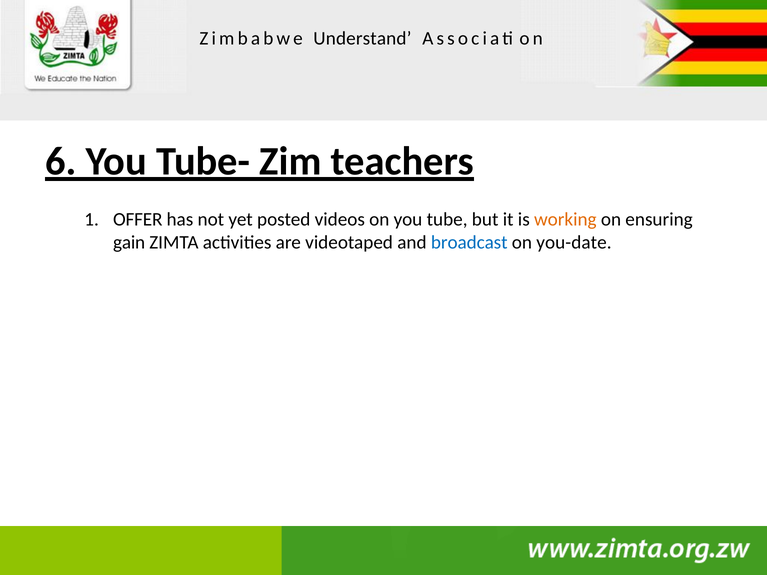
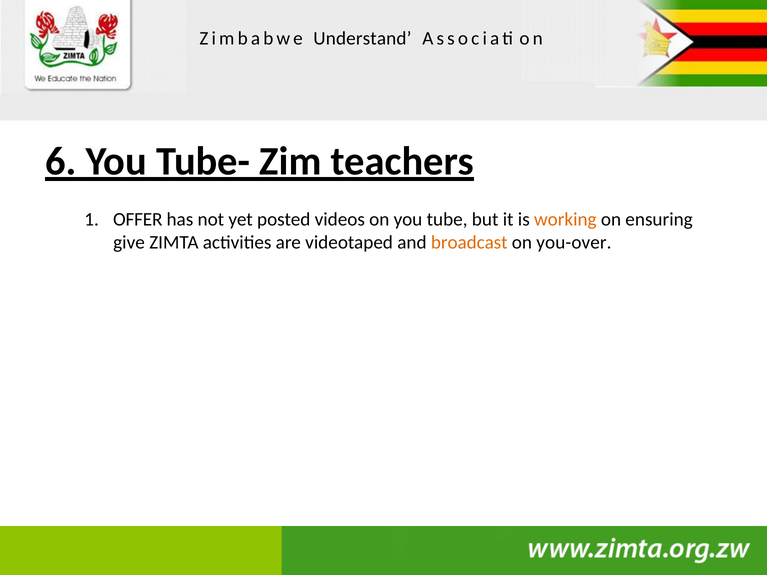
gain: gain -> give (129, 243)
broadcast colour: blue -> orange (469, 243)
you-date: you-date -> you-over (574, 243)
